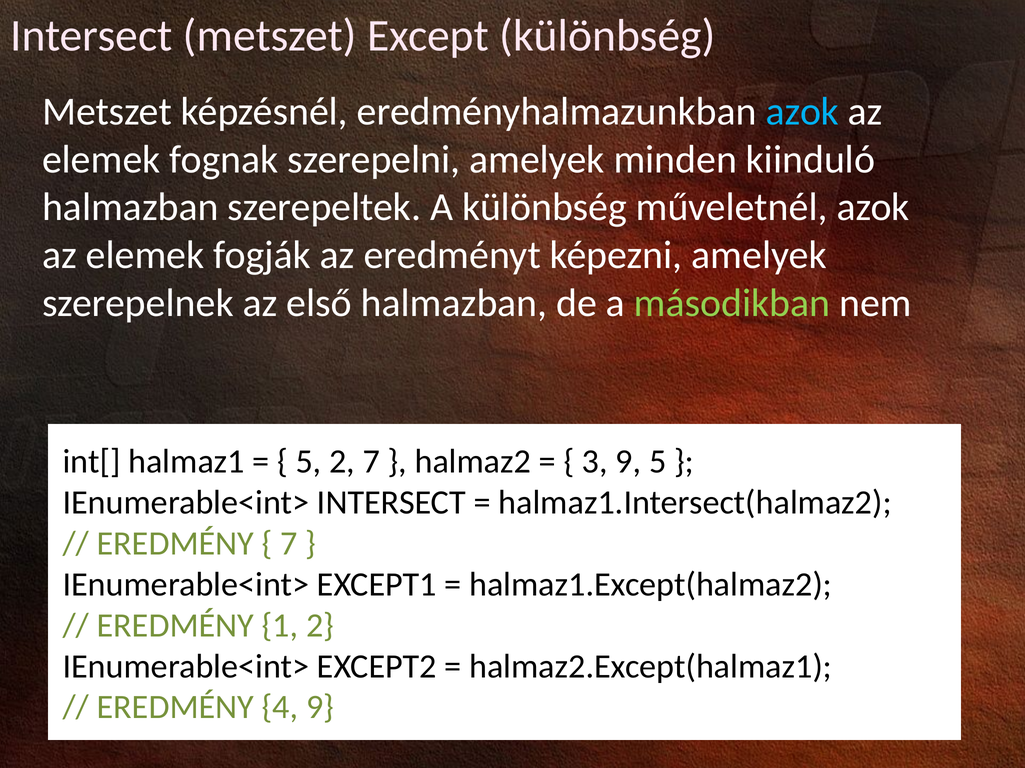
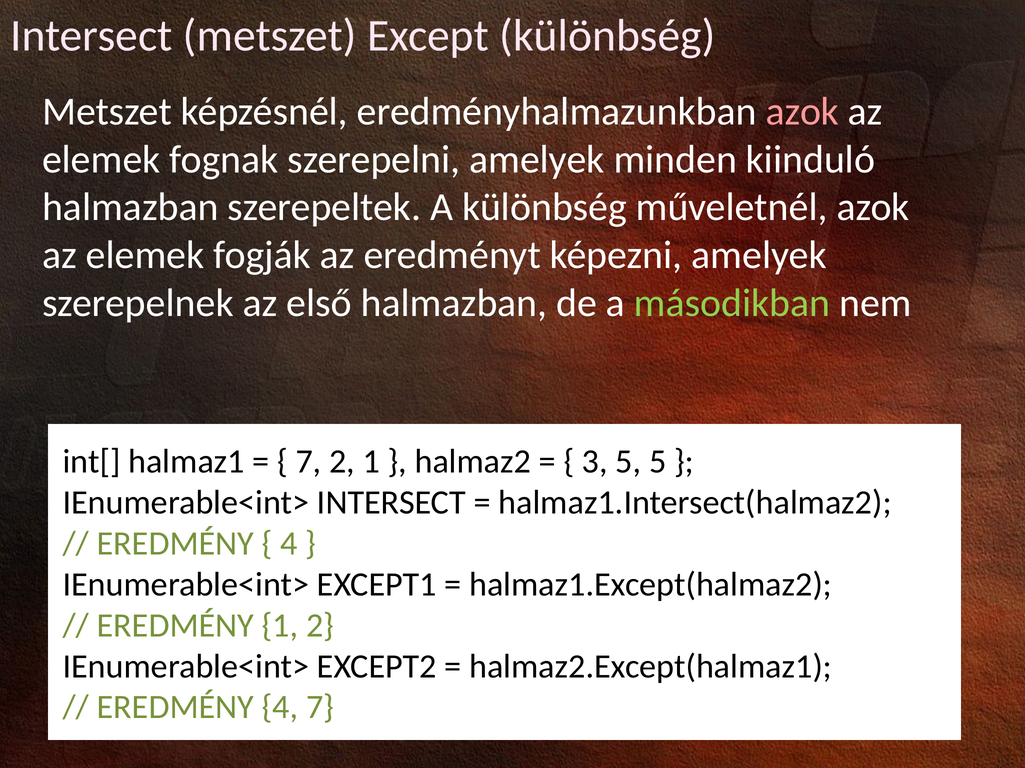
azok colour: light blue -> pink (802, 112)
5: 5 -> 7 (308, 462)
2 7: 7 -> 1 (371, 462)
3 9: 9 -> 5 (628, 462)
7: 7 -> 4 (289, 544)
4 9: 9 -> 7 (320, 708)
